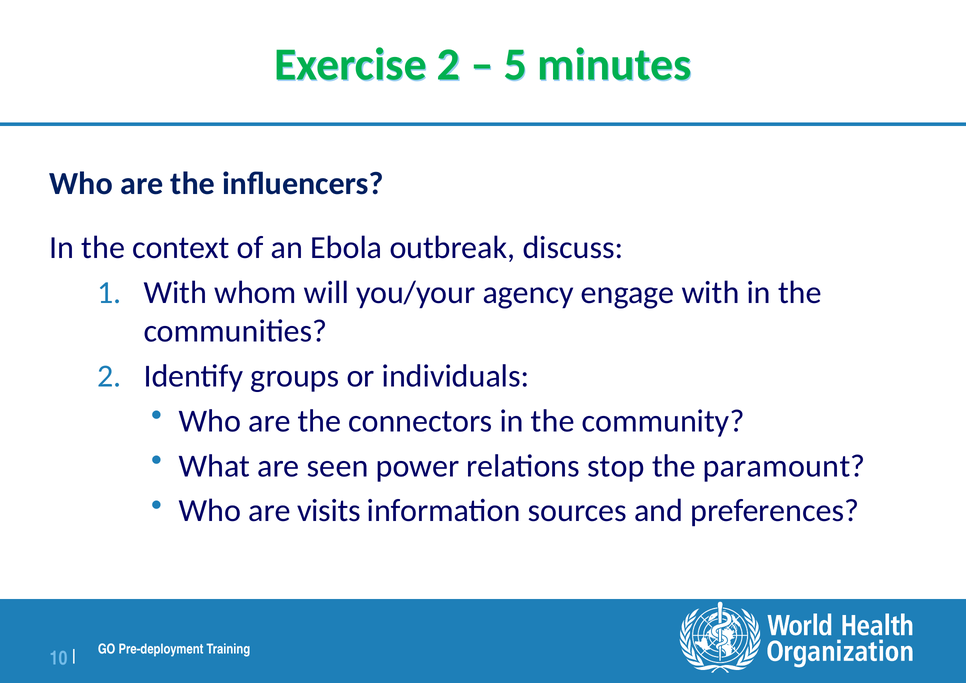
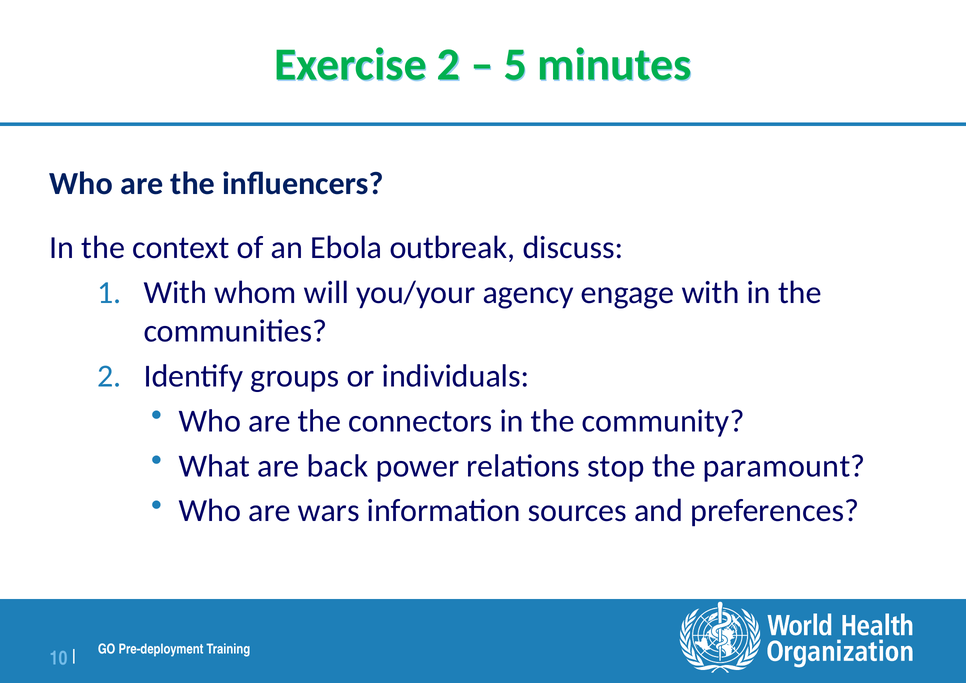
seen: seen -> back (337, 466)
visits: visits -> wars (329, 511)
